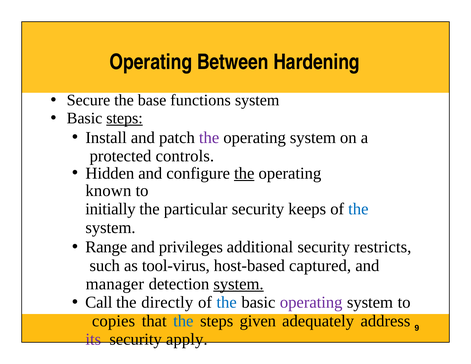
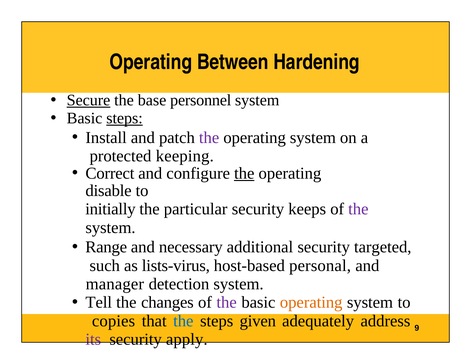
Secure underline: none -> present (88, 100)
functions: functions -> personnel (201, 100)
controls: controls -> keeping (185, 156)
Hidden: Hidden -> Correct (110, 173)
known: known -> disable (109, 191)
the colour: blue -> purple (358, 209)
privileges: privileges -> necessary (191, 247)
restricts: restricts -> targeted (383, 247)
tool-virus: tool-virus -> lists-virus (176, 266)
captured: captured -> personal (320, 266)
system underline: present -> none (239, 284)
Call: Call -> Tell (99, 302)
directly: directly -> changes (167, 302)
the colour: blue -> purple (227, 302)
operating colour: purple -> orange (311, 302)
